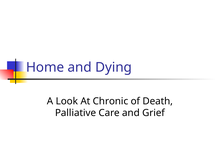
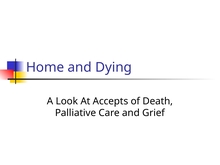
Chronic: Chronic -> Accepts (111, 101)
